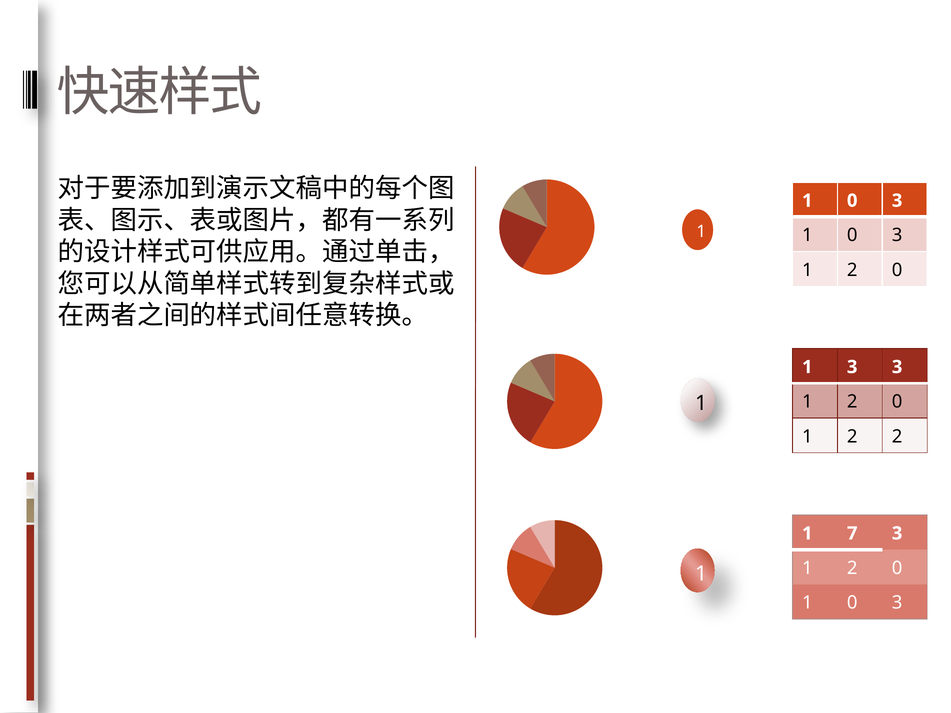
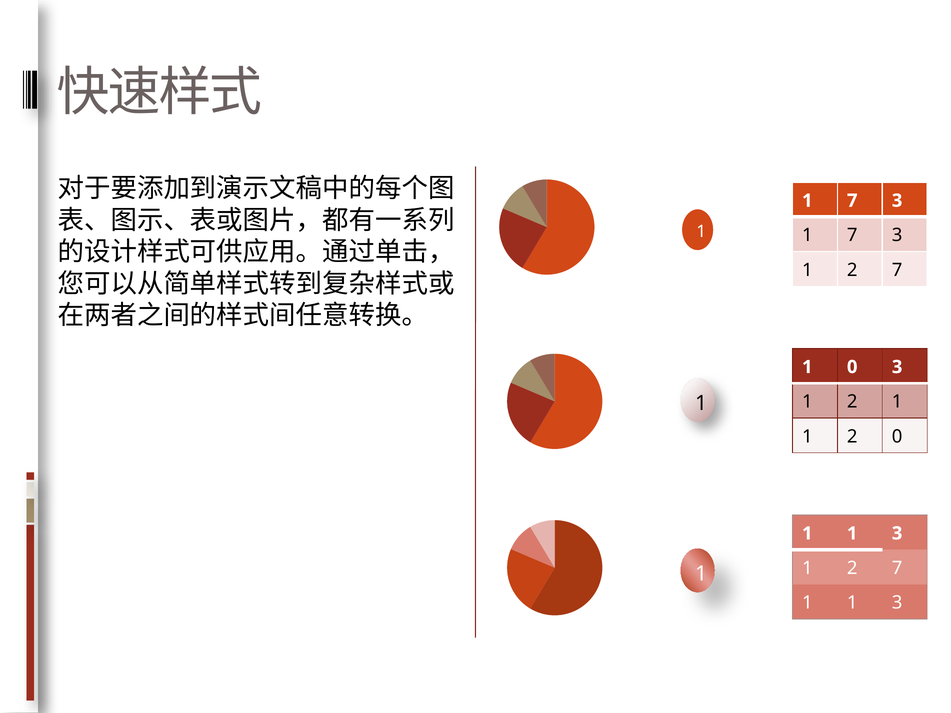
0: 0 -> 7 (852, 201)
0: 0 -> 7 (852, 235)
0: 0 -> 7 (897, 270)
1 3: 3 -> 0 (852, 367)
0: 0 -> 1 (897, 402)
2 2: 2 -> 0 (897, 437)
7: 7 -> 1 (852, 534)
0: 0 -> 7 (897, 568)
0: 0 -> 1 (852, 603)
